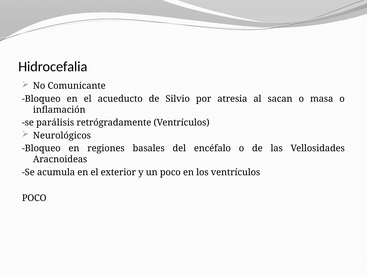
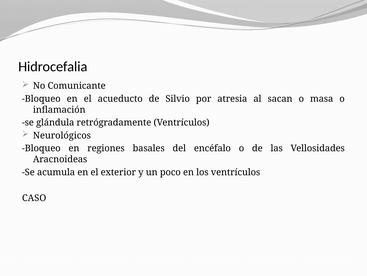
parálisis: parálisis -> glándula (55, 122)
POCO: POCO -> CASO (34, 198)
